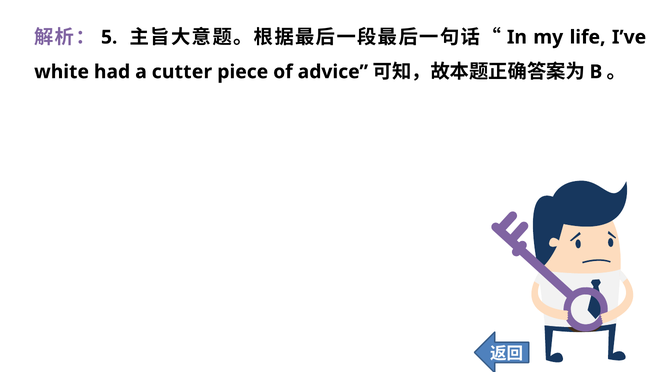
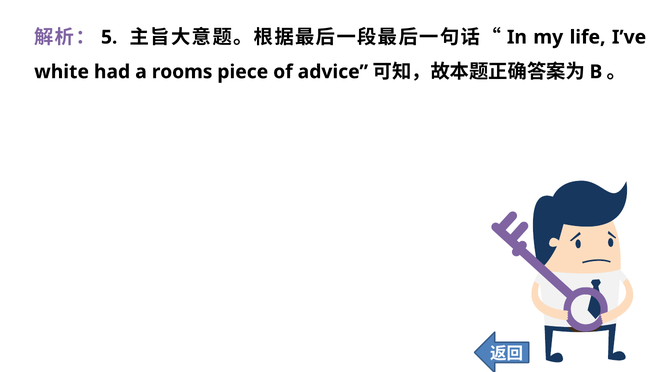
cutter: cutter -> rooms (182, 72)
